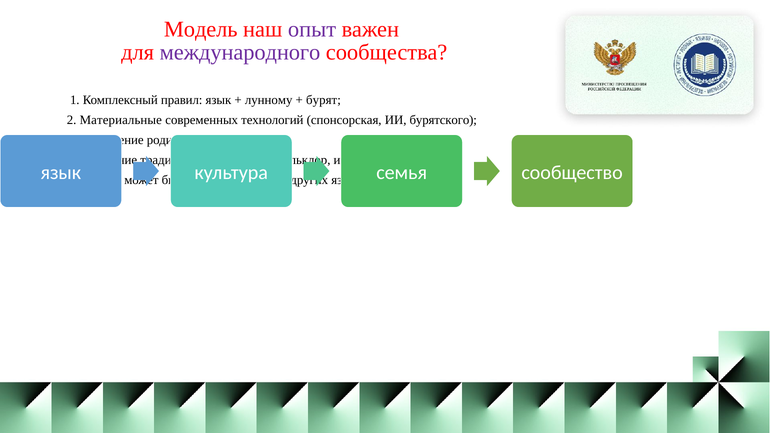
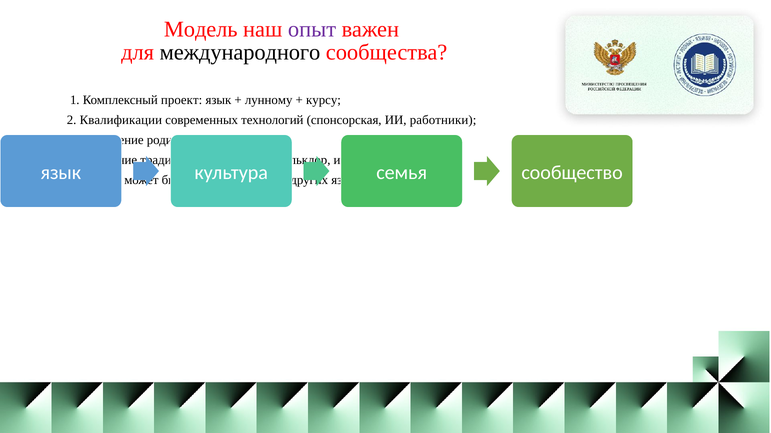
международного colour: purple -> black (240, 52)
правил: правил -> проект (182, 100)
бурят: бурят -> курсу (324, 100)
Материальные: Материальные -> Квалификации (121, 120)
бурятского: бурятского -> работники (443, 120)
